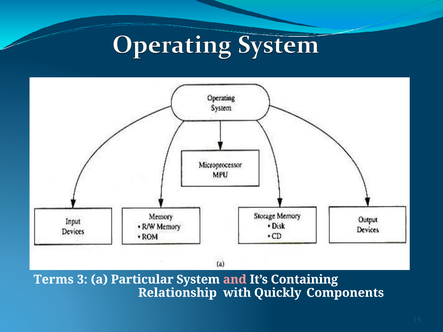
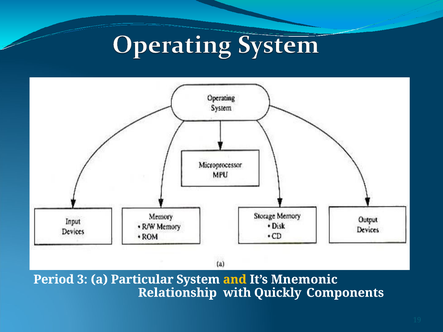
Terms: Terms -> Period (54, 280)
and colour: pink -> yellow (235, 280)
Containing: Containing -> Mnemonic (304, 280)
